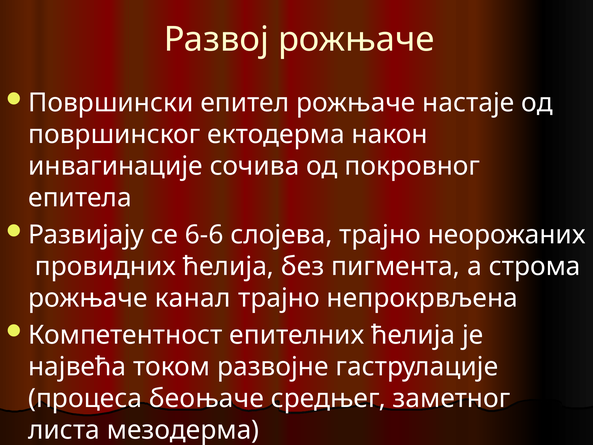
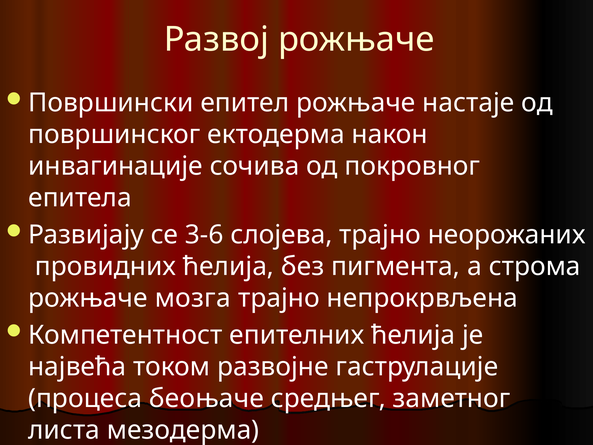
6-6: 6-6 -> 3-6 (204, 235)
канал: канал -> мозга (193, 298)
